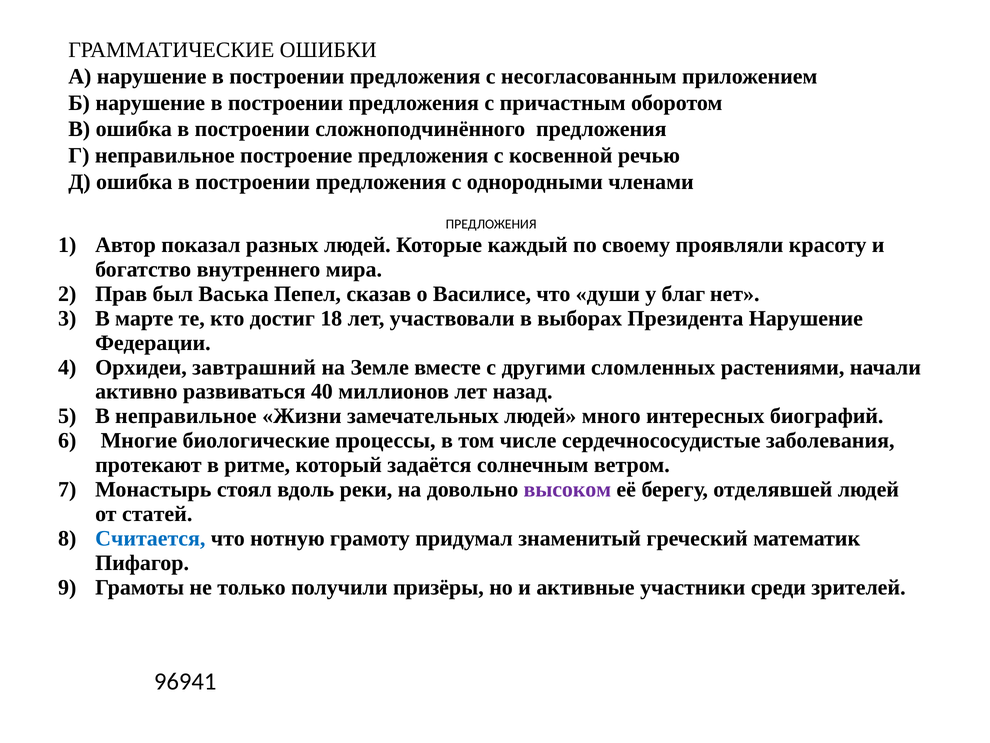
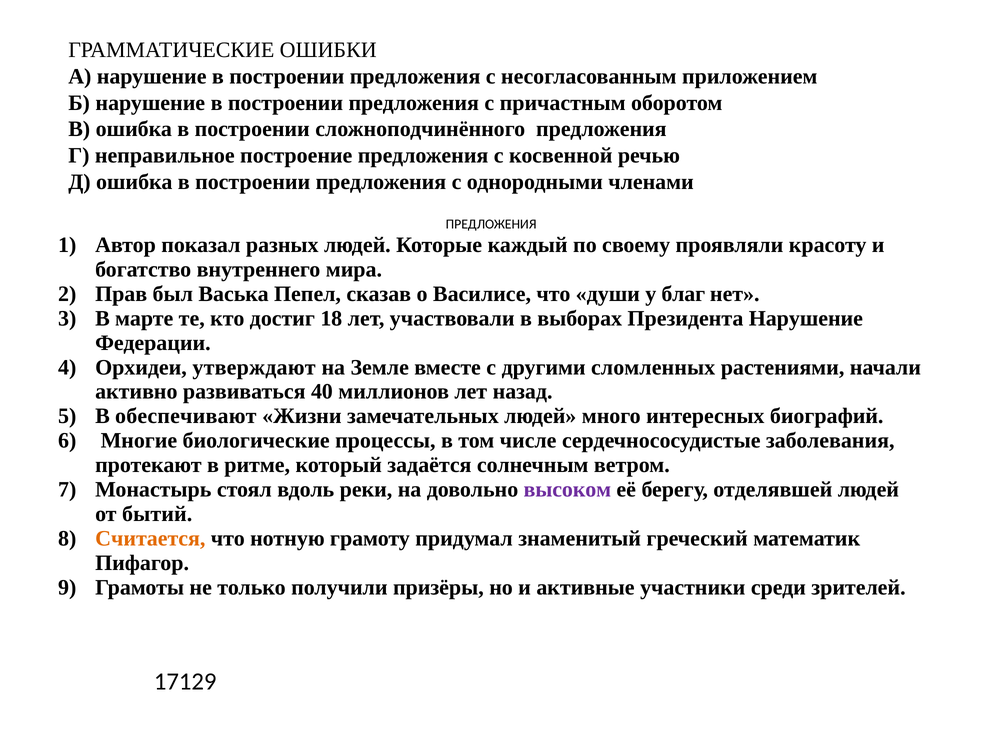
завтрашний: завтрашний -> утверждают (254, 367)
В неправильное: неправильное -> обеспечивают (186, 416)
статей: статей -> бытий (157, 514)
Считается colour: blue -> orange (150, 538)
96941: 96941 -> 17129 (185, 681)
